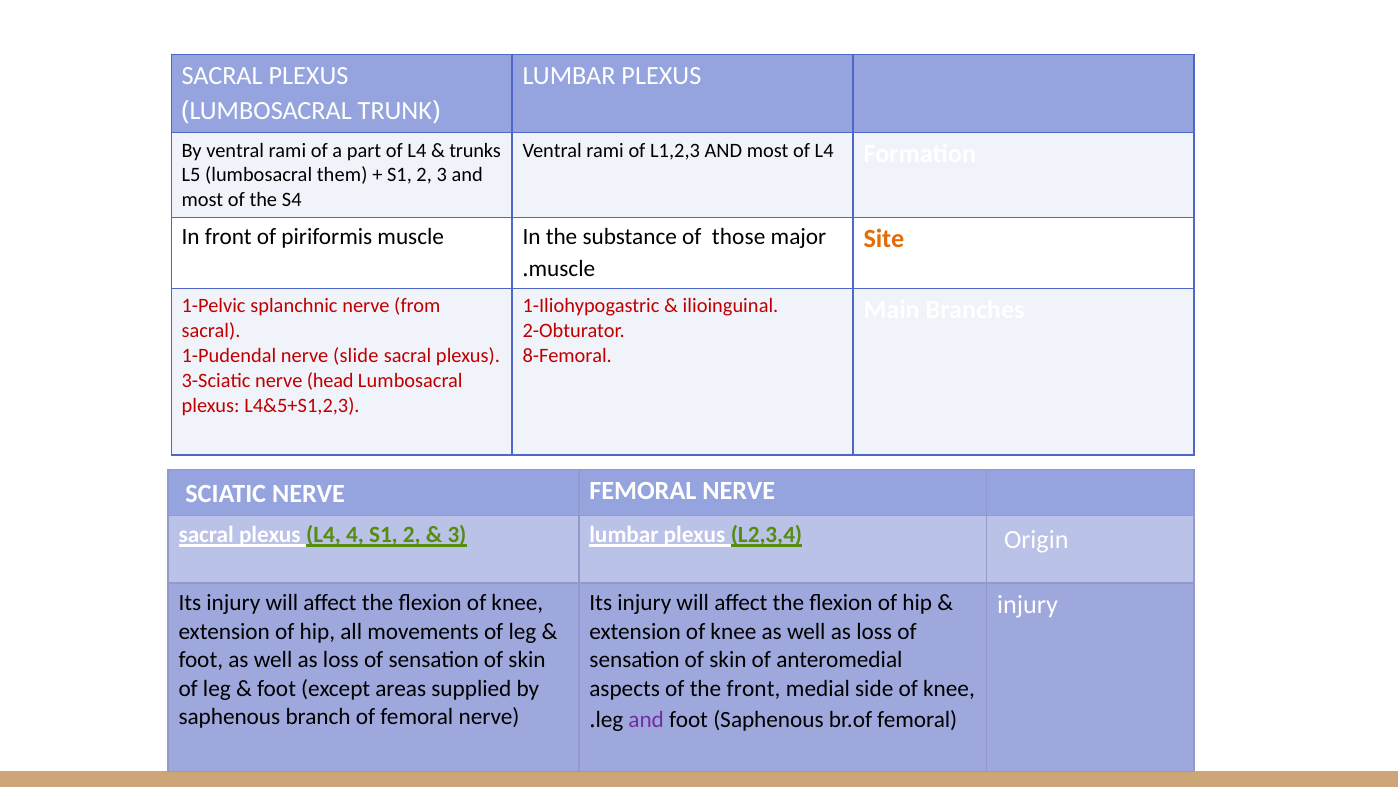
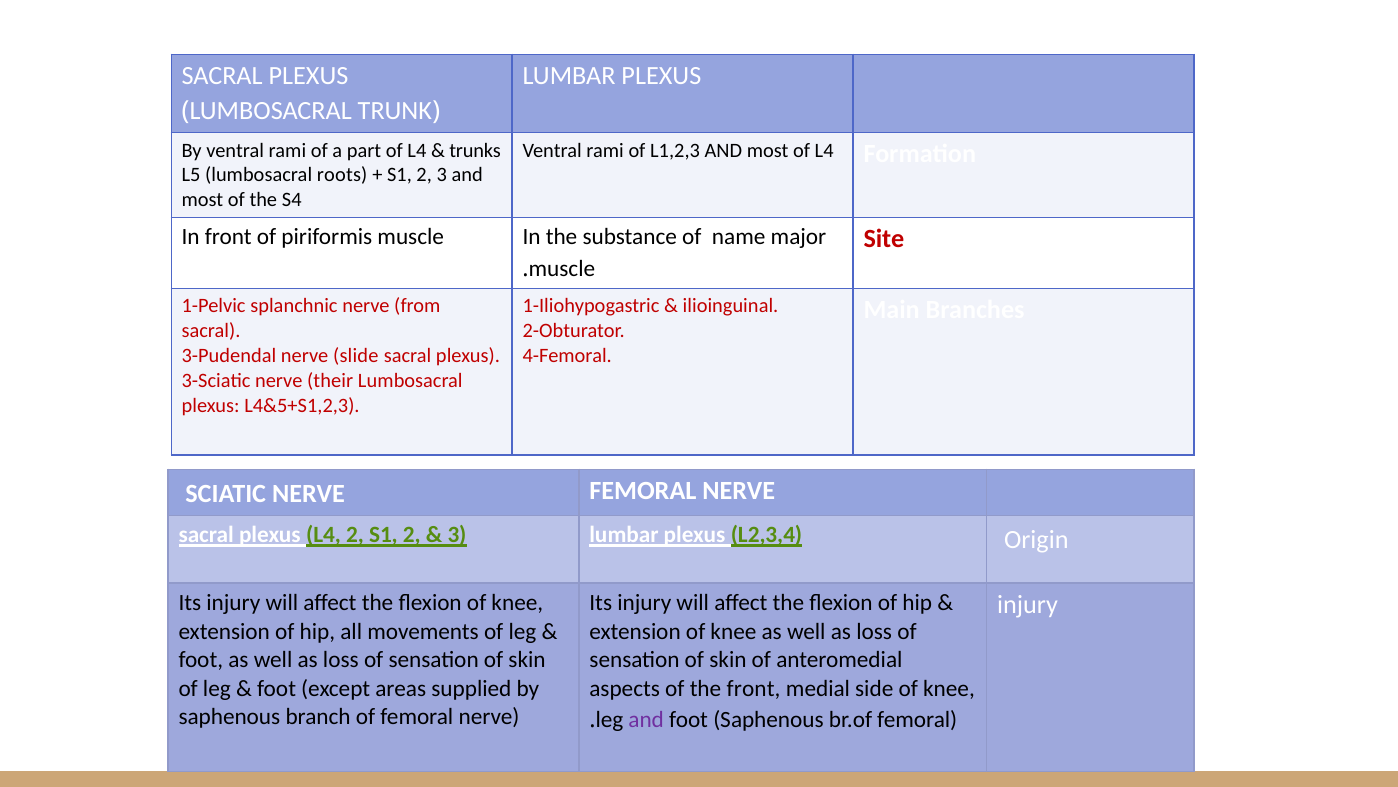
them: them -> roots (342, 175)
those: those -> name (739, 237)
Site colour: orange -> red (884, 239)
1-Pudendal: 1-Pudendal -> 3-Pudendal (229, 355)
8-Femoral: 8-Femoral -> 4-Femoral (567, 355)
head: head -> their (330, 380)
L4 4: 4 -> 2 (355, 535)
